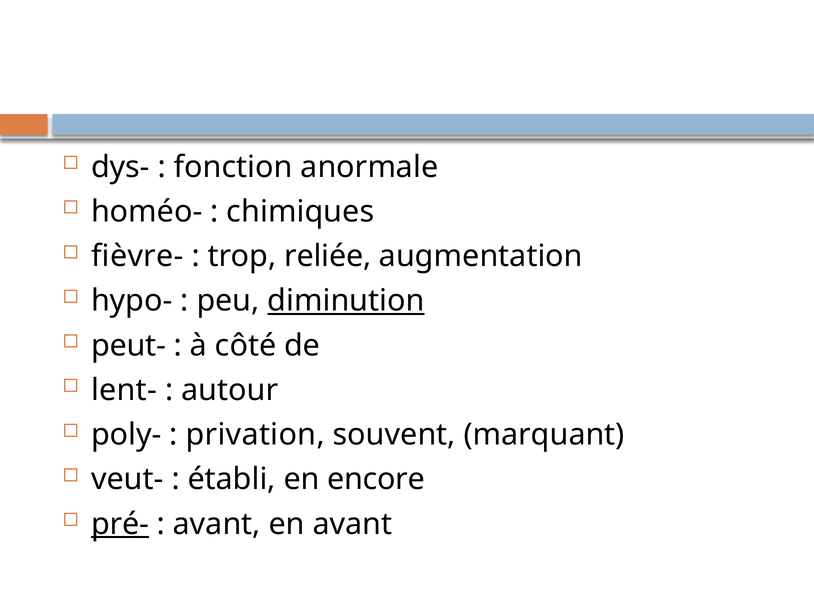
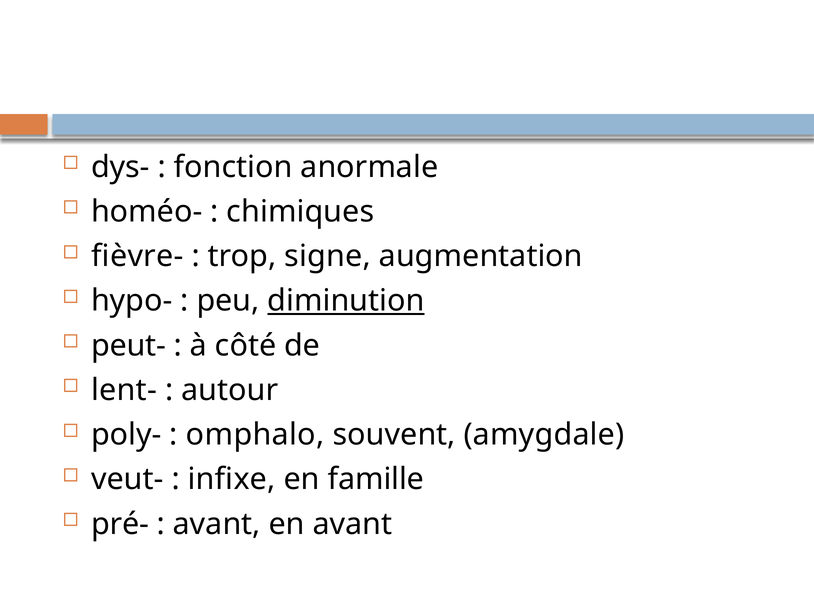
reliée: reliée -> signe (328, 256)
privation: privation -> omphalo (255, 434)
marquant: marquant -> amygdale (544, 434)
établi: établi -> infixe (232, 479)
encore: encore -> famille (376, 479)
pré- underline: present -> none (120, 524)
